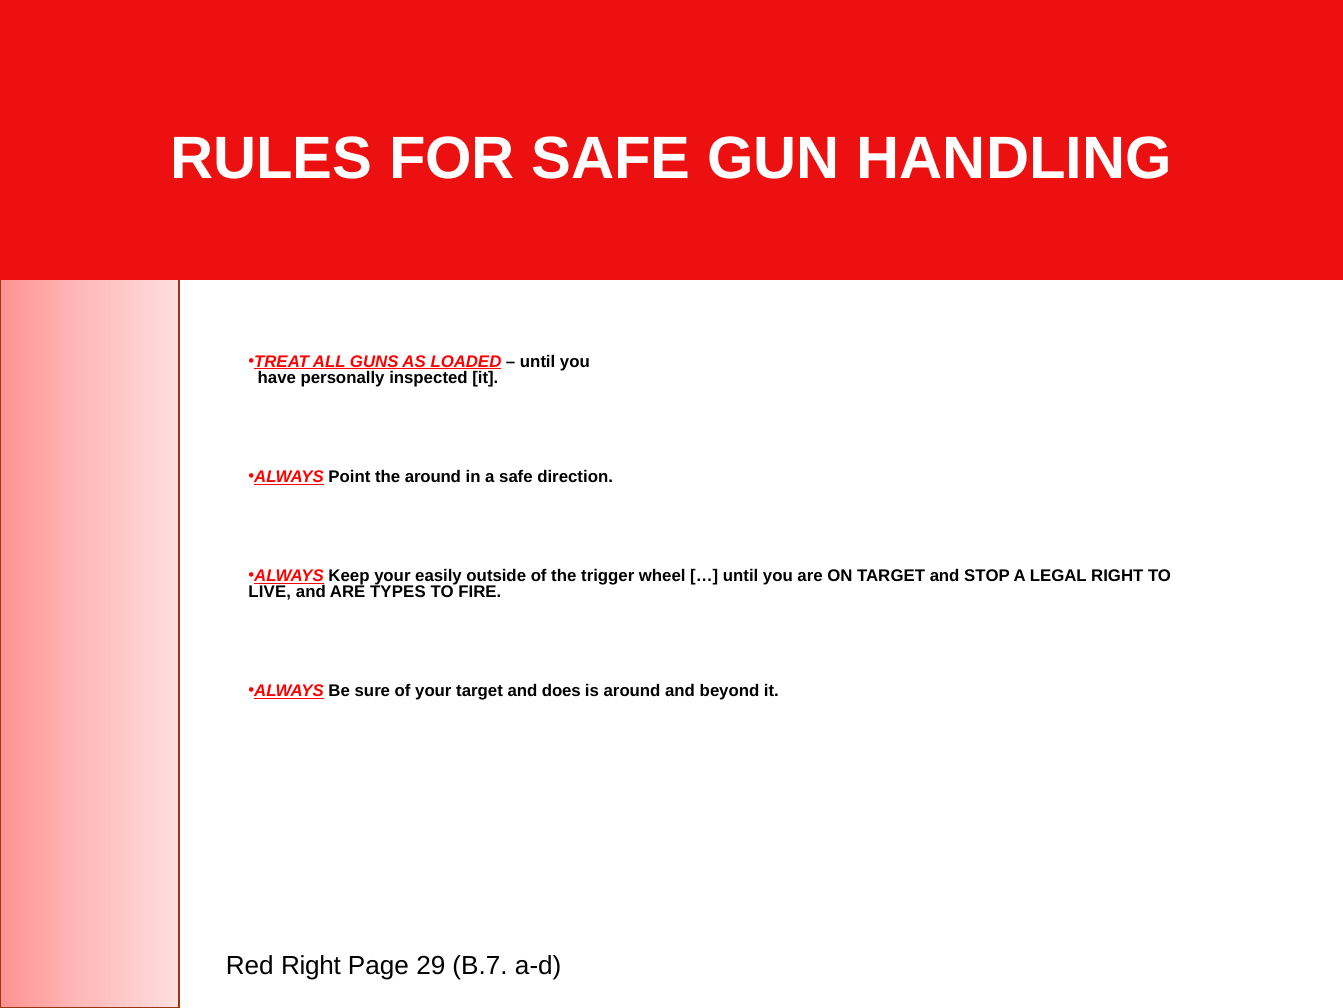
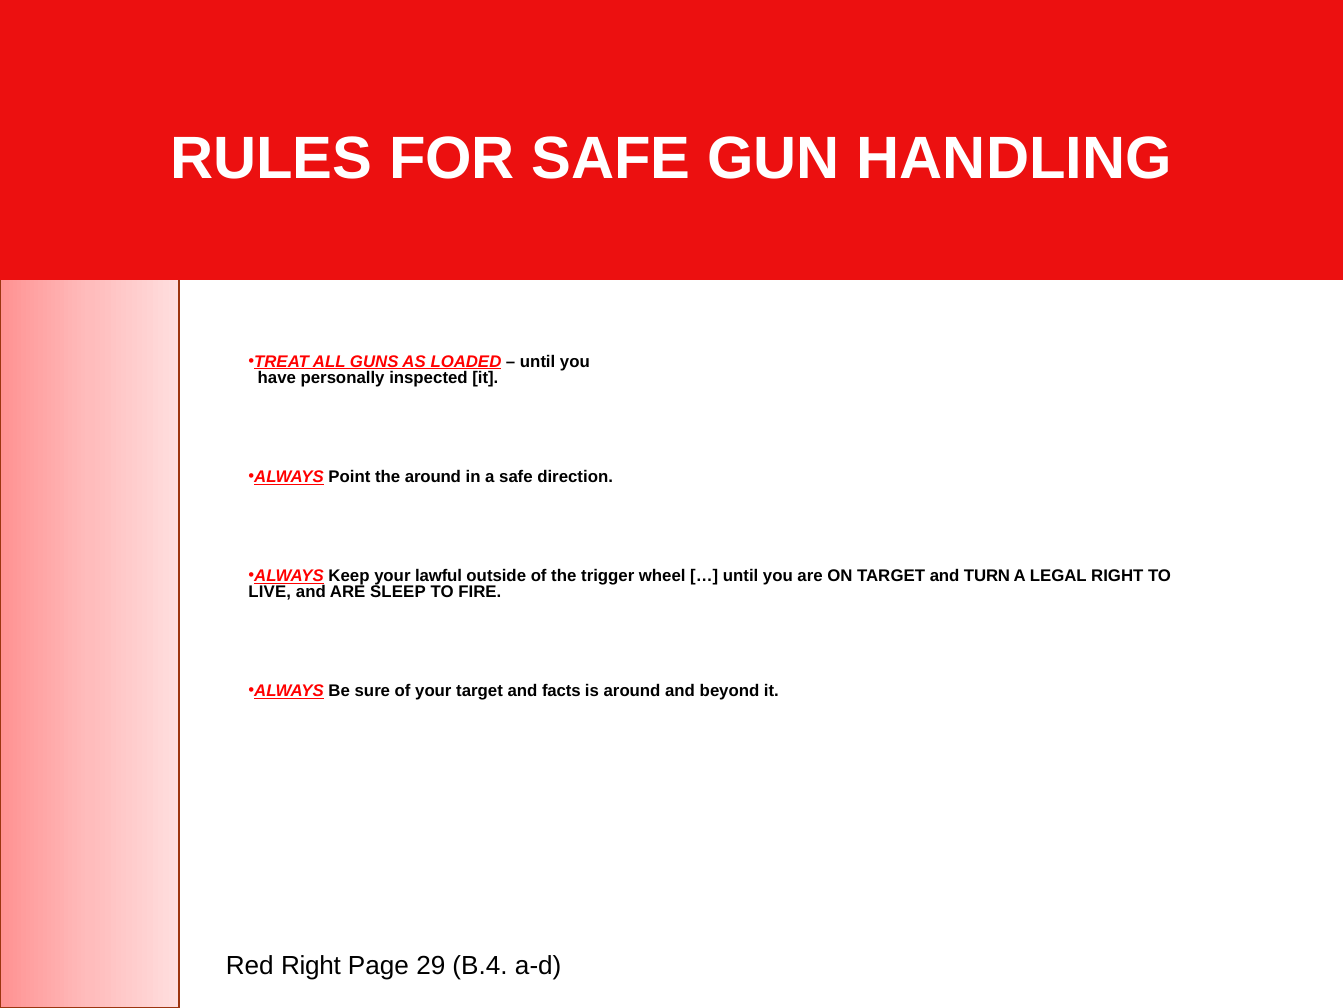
easily: easily -> lawful (439, 575)
STOP: STOP -> TURN (987, 575)
TYPES: TYPES -> SLEEP (398, 592)
does: does -> facts (561, 691)
B.7: B.7 -> B.4 (480, 965)
